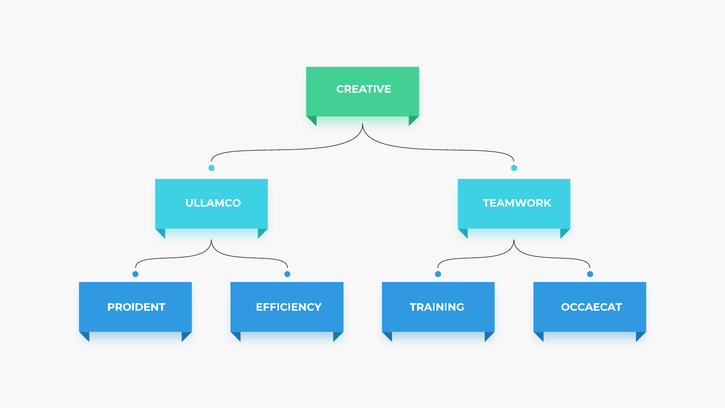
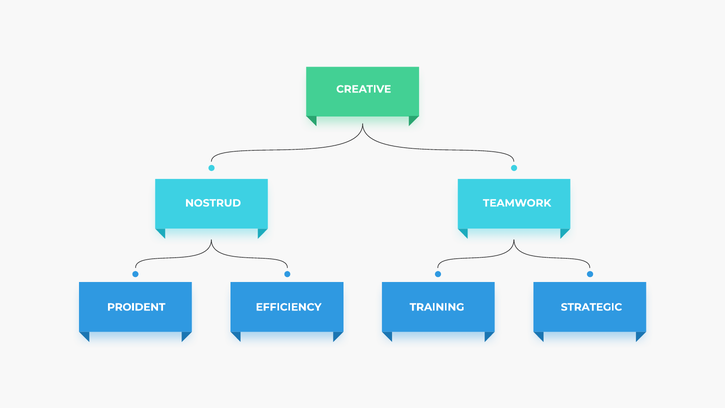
ULLAMCO: ULLAMCO -> NOSTRUD (213, 203)
OCCAECAT: OCCAECAT -> STRATEGIC (591, 307)
